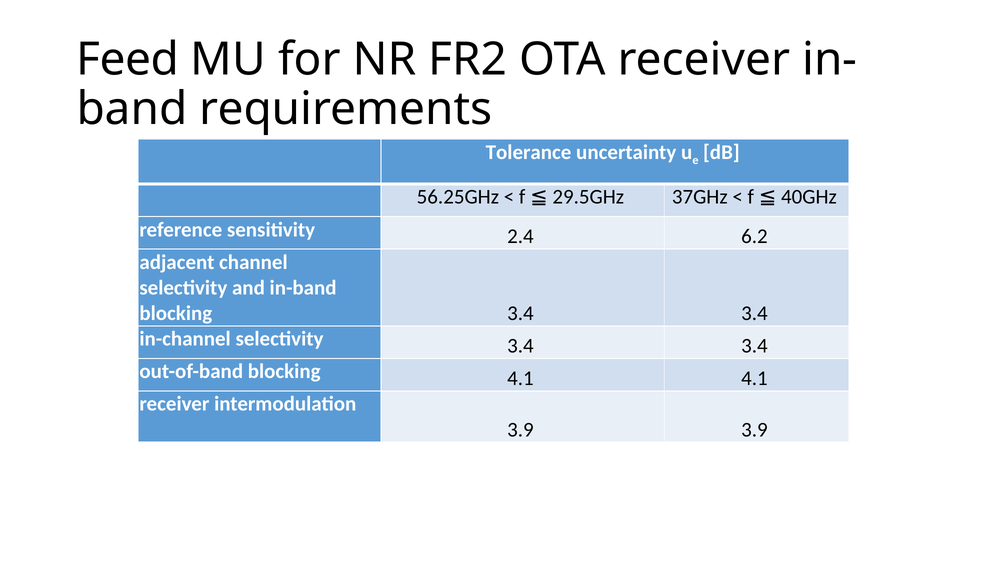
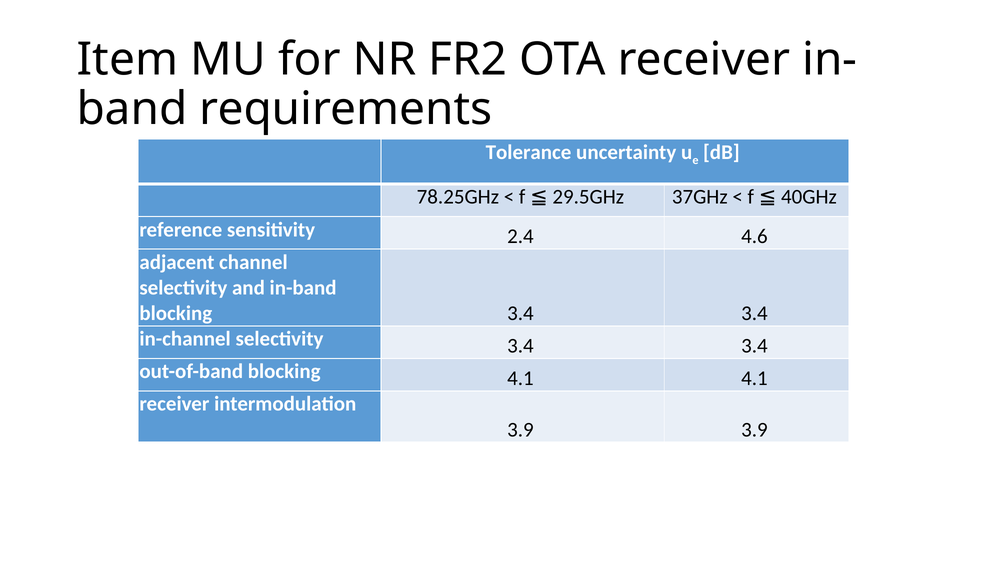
Feed: Feed -> Item (127, 60)
56.25GHz: 56.25GHz -> 78.25GHz (458, 197)
6.2: 6.2 -> 4.6 (754, 237)
